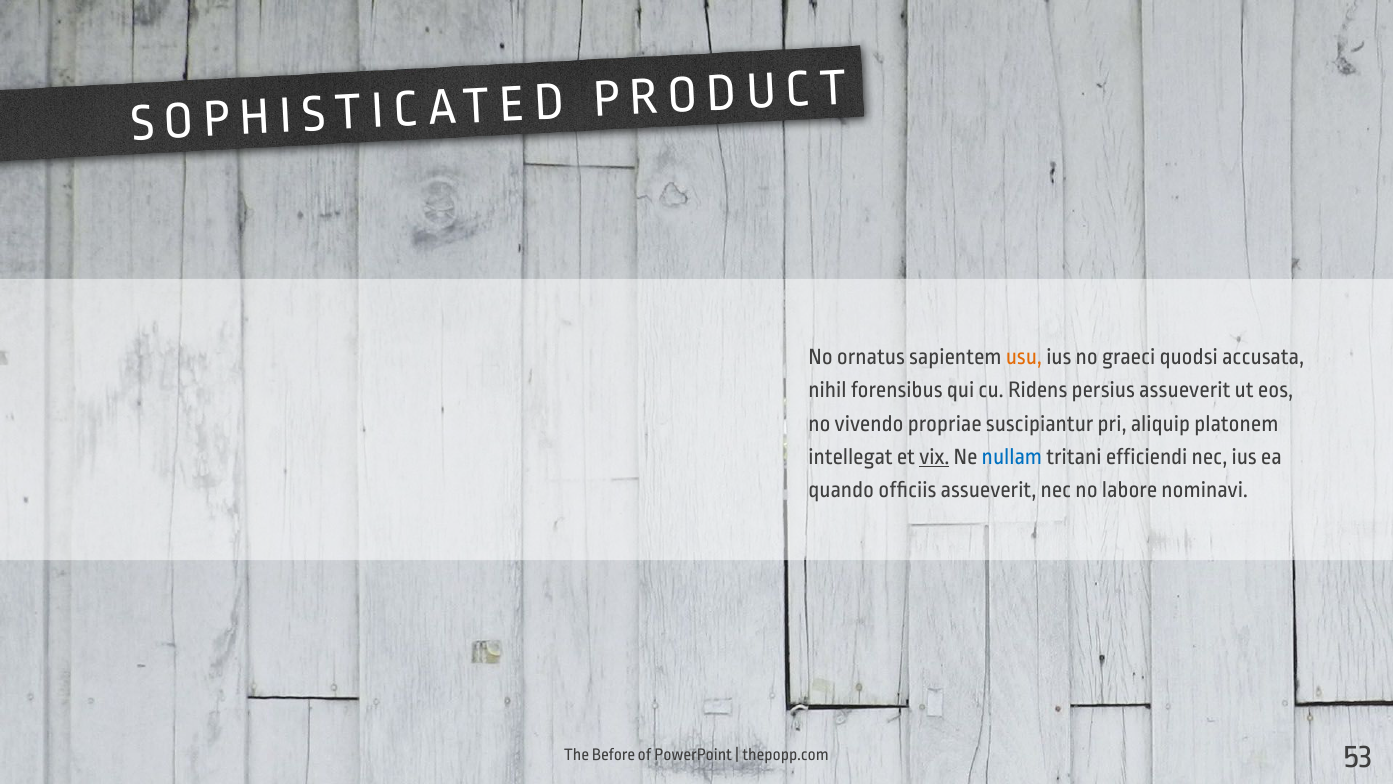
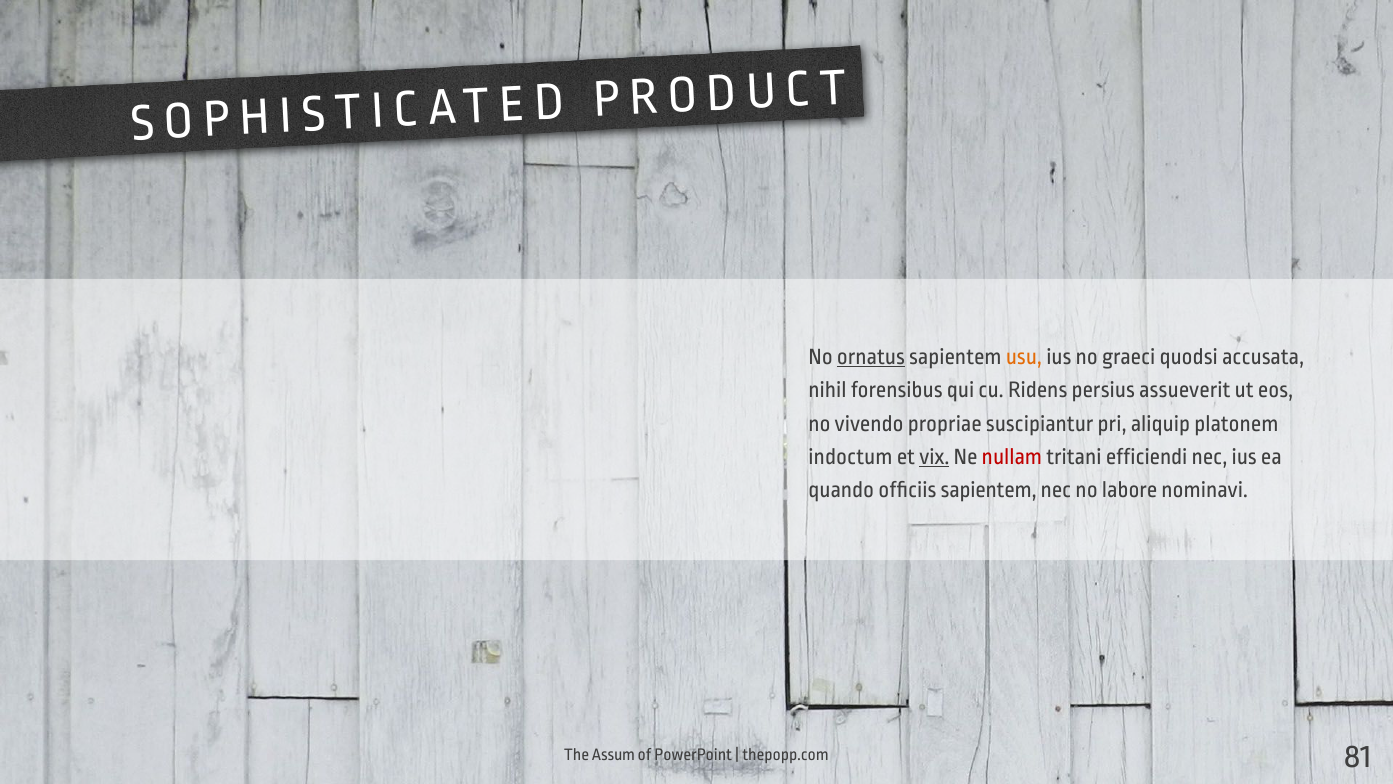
ornatus underline: none -> present (871, 356)
intellegat: intellegat -> indoctum (850, 457)
nullam colour: blue -> red (1012, 457)
officiis assueverit: assueverit -> sapientem (989, 490)
Before: Before -> Assum (614, 754)
53: 53 -> 81 (1358, 755)
